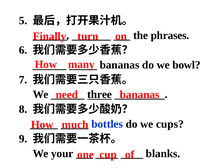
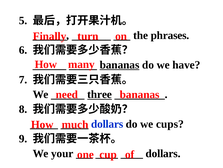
bananas underline: none -> present (120, 65)
bowl: bowl -> have (186, 65)
bottles: bottles -> dollars (107, 123)
blanks: blanks -> dollars (163, 153)
